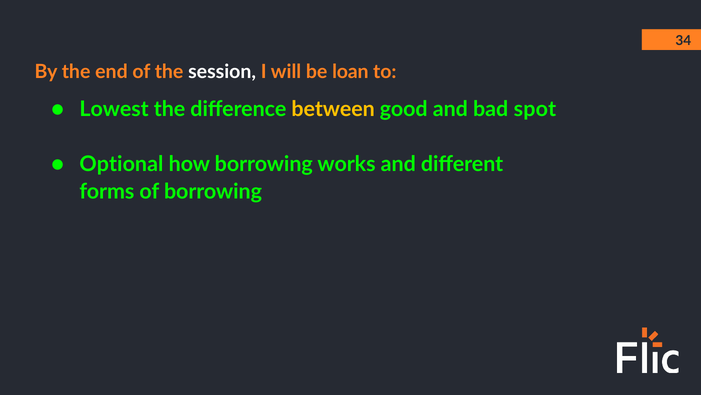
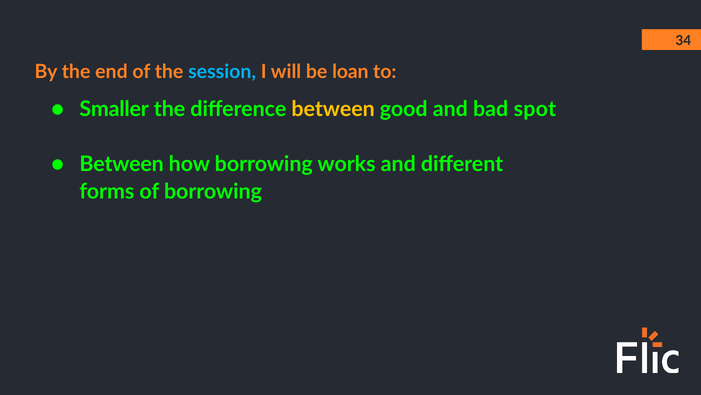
session colour: white -> light blue (222, 72)
Lowest: Lowest -> Smaller (114, 109)
Optional: Optional -> Between (122, 164)
